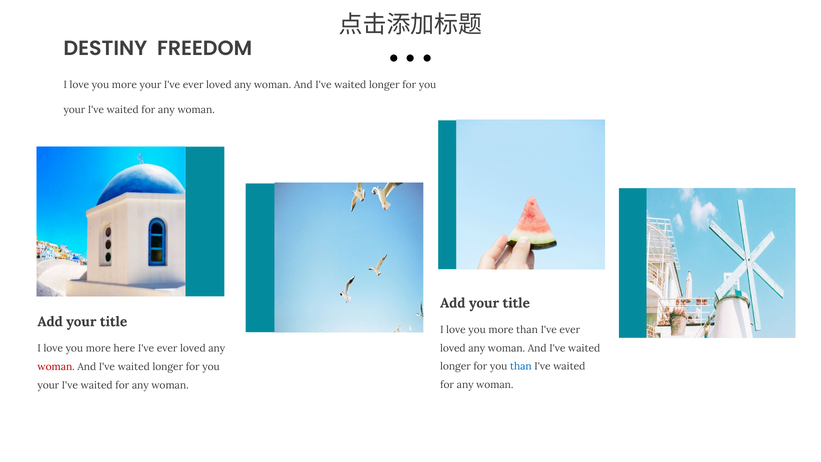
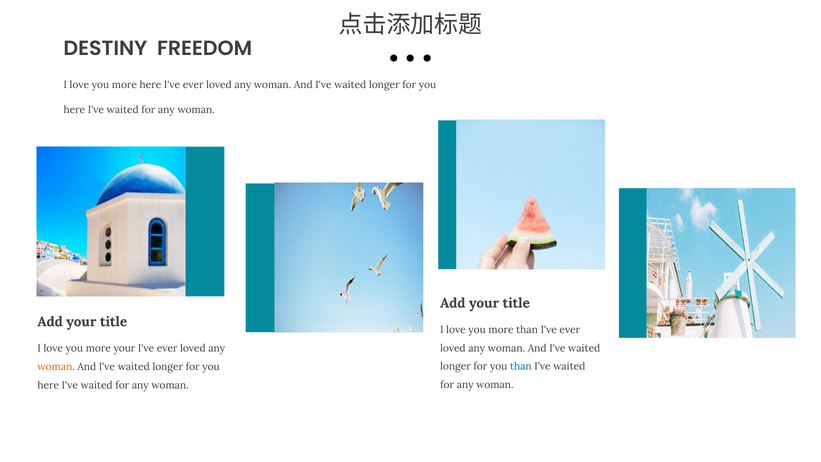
more your: your -> here (150, 85)
your: your -> here (74, 110)
more here: here -> your (124, 348)
woman colour: red -> orange (56, 367)
your: your -> here (48, 385)
